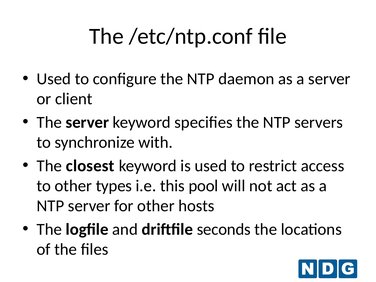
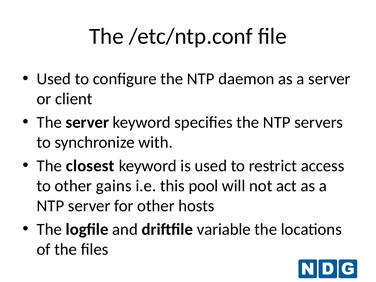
types: types -> gains (114, 186)
seconds: seconds -> variable (224, 229)
